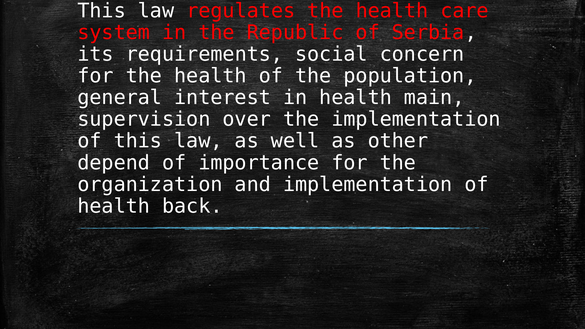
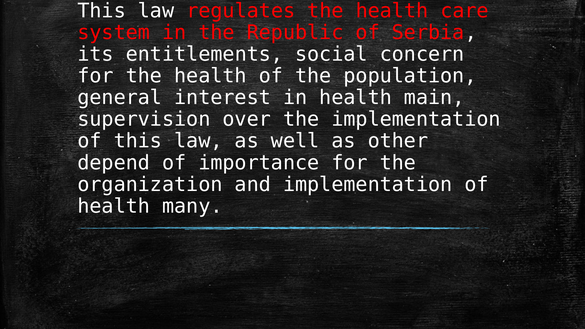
requirements: requirements -> entitlements (204, 54)
back: back -> many (192, 206)
